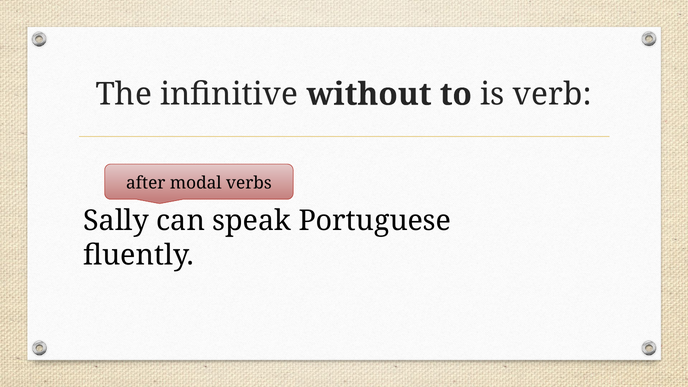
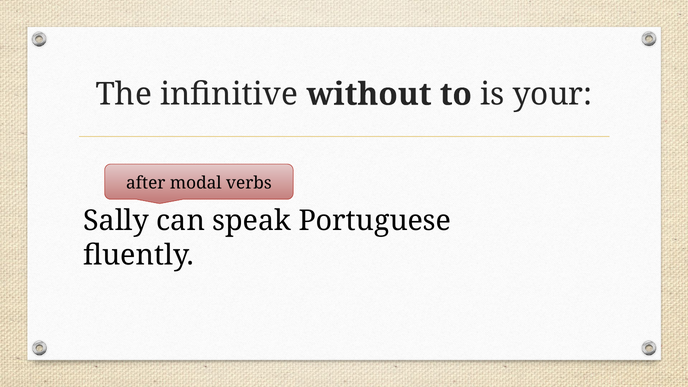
verb: verb -> your (552, 94)
